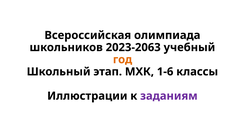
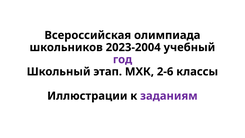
2023-2063: 2023-2063 -> 2023-2004 (133, 47)
год colour: orange -> purple (123, 59)
1-6: 1-6 -> 2-6 (165, 72)
